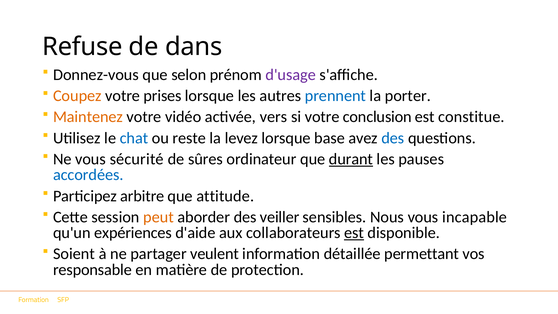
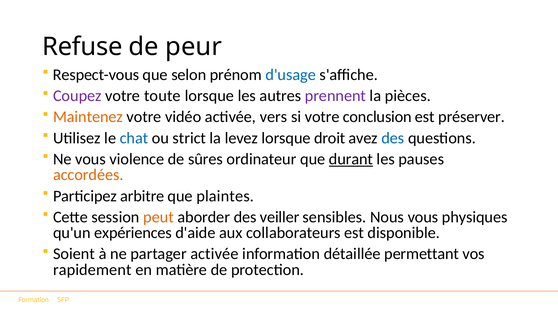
dans: dans -> peur (194, 47)
Donnez-vous: Donnez-vous -> Respect-vous (96, 75)
d'usage colour: purple -> blue (291, 75)
Coupez colour: orange -> purple (77, 96)
prises: prises -> toute (162, 96)
prennent colour: blue -> purple (335, 96)
porter: porter -> pièces (408, 96)
constitue: constitue -> préserver (472, 117)
reste: reste -> strict (189, 138)
base: base -> droit (330, 138)
sécurité: sécurité -> violence (137, 159)
accordées colour: blue -> orange (88, 175)
attitude: attitude -> plaintes (225, 196)
incapable: incapable -> physiques (475, 217)
est underline: present -> none (354, 233)
partager veulent: veulent -> activée (214, 254)
responsable: responsable -> rapidement (92, 270)
